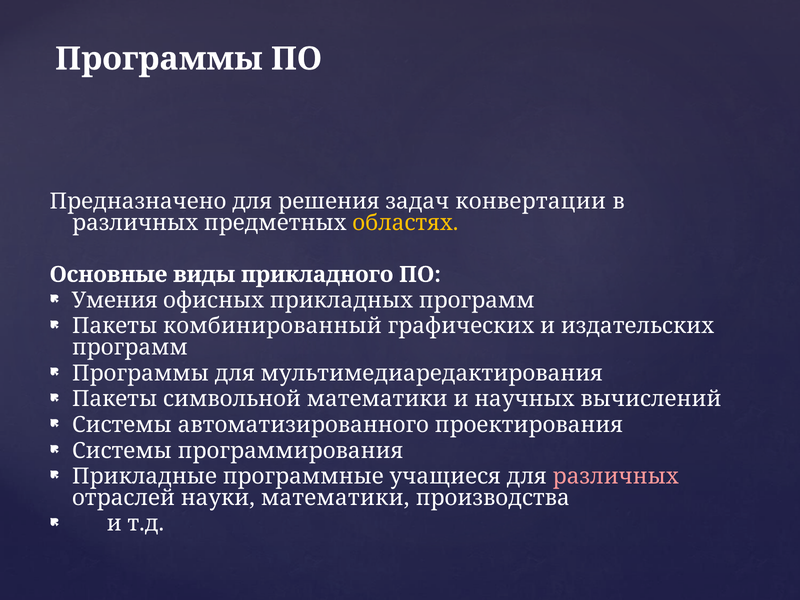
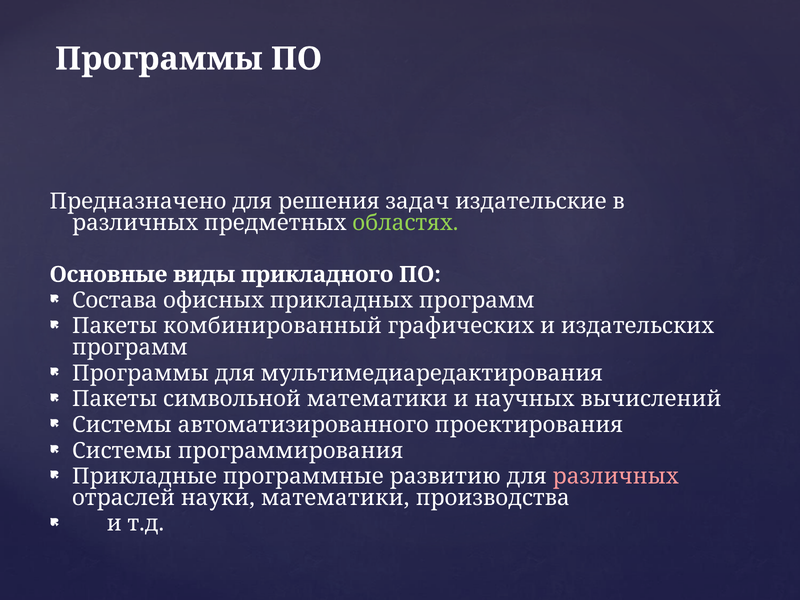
конвертации: конвертации -> издательские (531, 202)
областях colour: yellow -> light green (405, 223)
Умения: Умения -> Состава (115, 300)
учащиеся: учащиеся -> развитию (445, 476)
